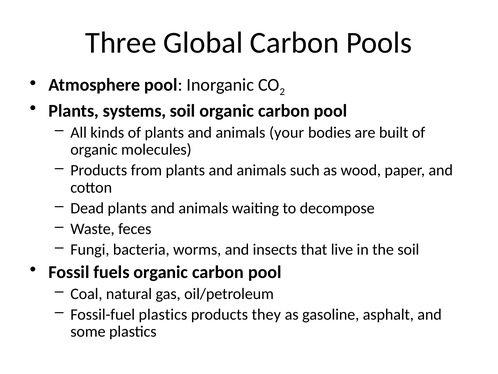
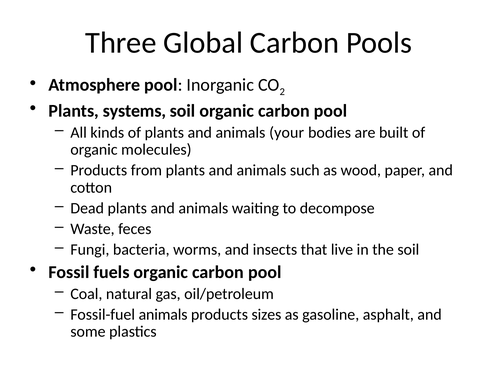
Fossil-fuel plastics: plastics -> animals (163, 314)
they: they -> sizes (266, 314)
